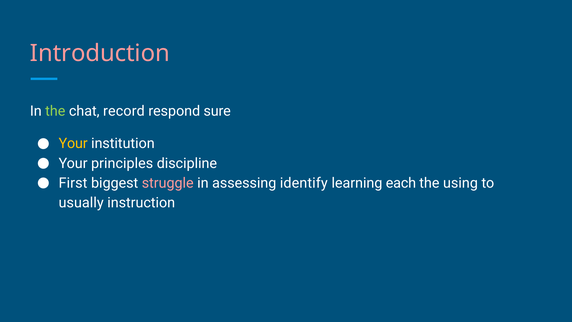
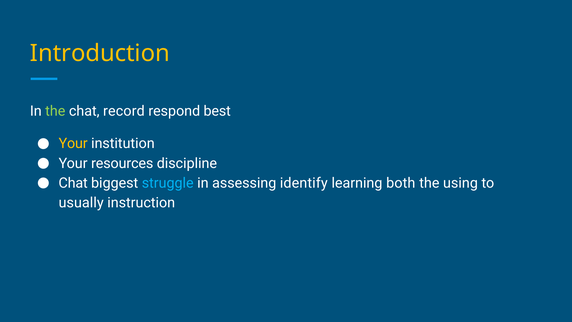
Introduction colour: pink -> yellow (100, 53)
sure: sure -> best (217, 111)
principles: principles -> resources (122, 163)
First: First -> Chat (73, 183)
struggle colour: pink -> light blue (168, 183)
each: each -> both (401, 183)
